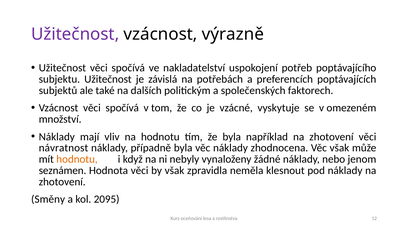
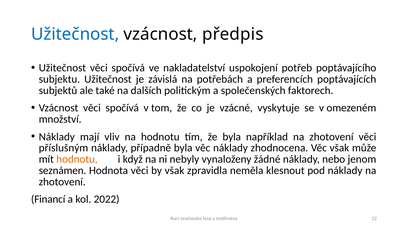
Užitečnost colour: purple -> blue (75, 34)
výrazně: výrazně -> předpis (233, 34)
návratnost: návratnost -> příslušným (63, 148)
Směny: Směny -> Financí (48, 200)
2095: 2095 -> 2022 (107, 200)
